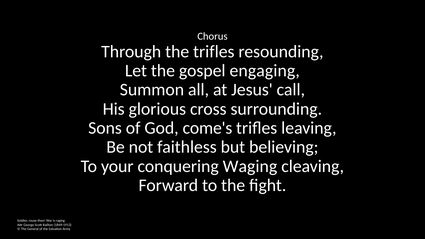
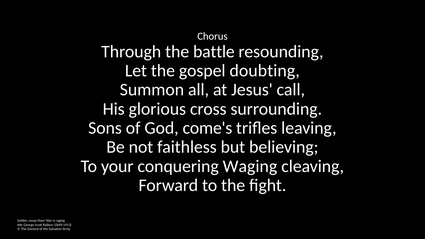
the trifles: trifles -> battle (214, 52)
engaging: engaging -> doubting (265, 71)
